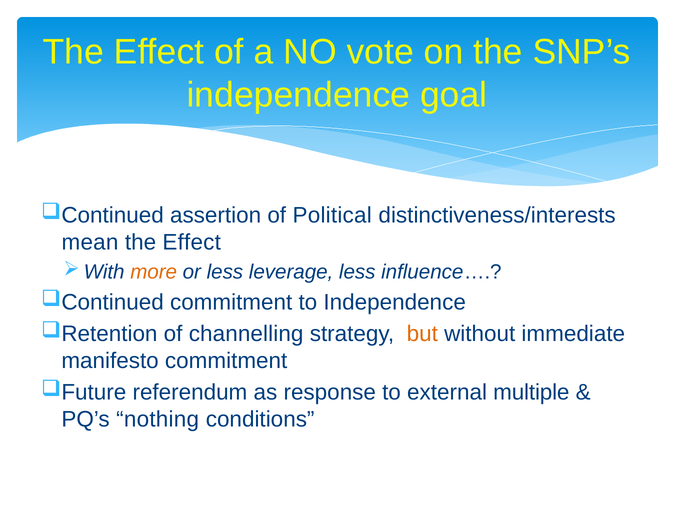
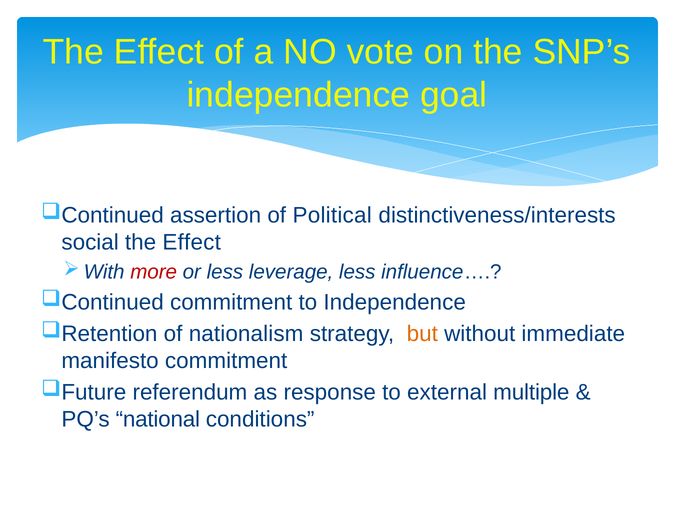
mean: mean -> social (90, 243)
more colour: orange -> red (154, 272)
channelling: channelling -> nationalism (246, 334)
nothing: nothing -> national (158, 420)
